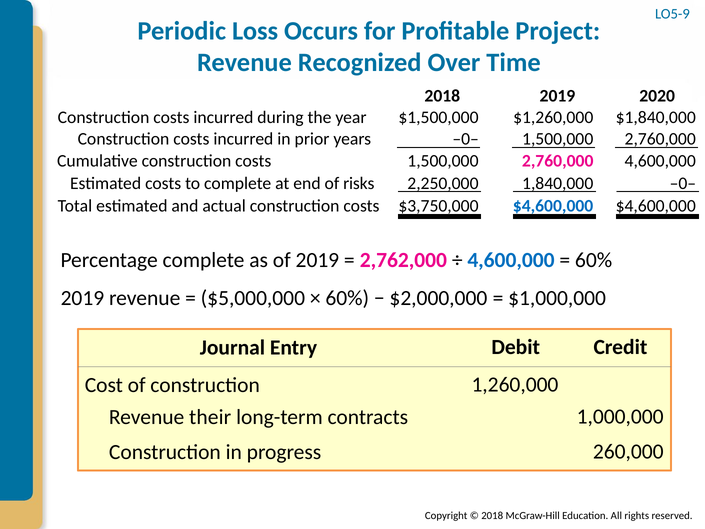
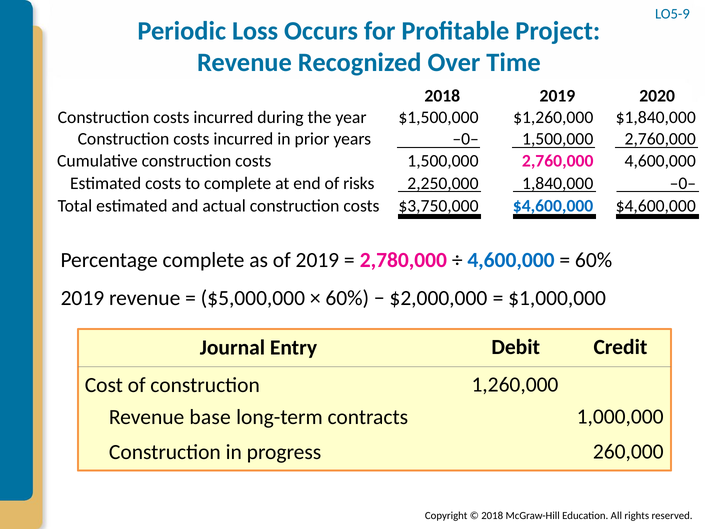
2,762,000: 2,762,000 -> 2,780,000 (403, 260)
their: their -> base (210, 417)
